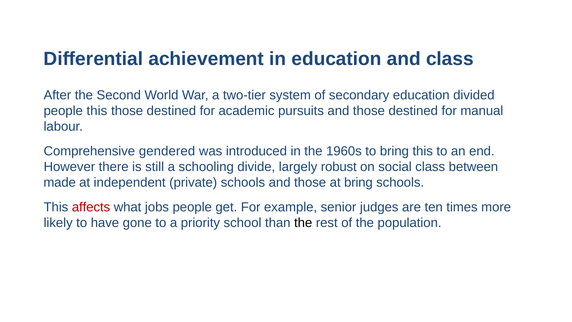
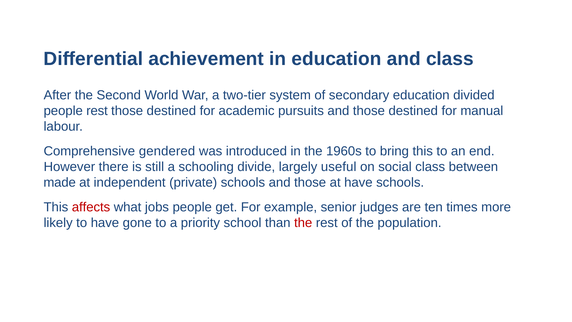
people this: this -> rest (97, 111)
robust: robust -> useful (339, 167)
at bring: bring -> have (358, 182)
the colour: black -> red (303, 223)
